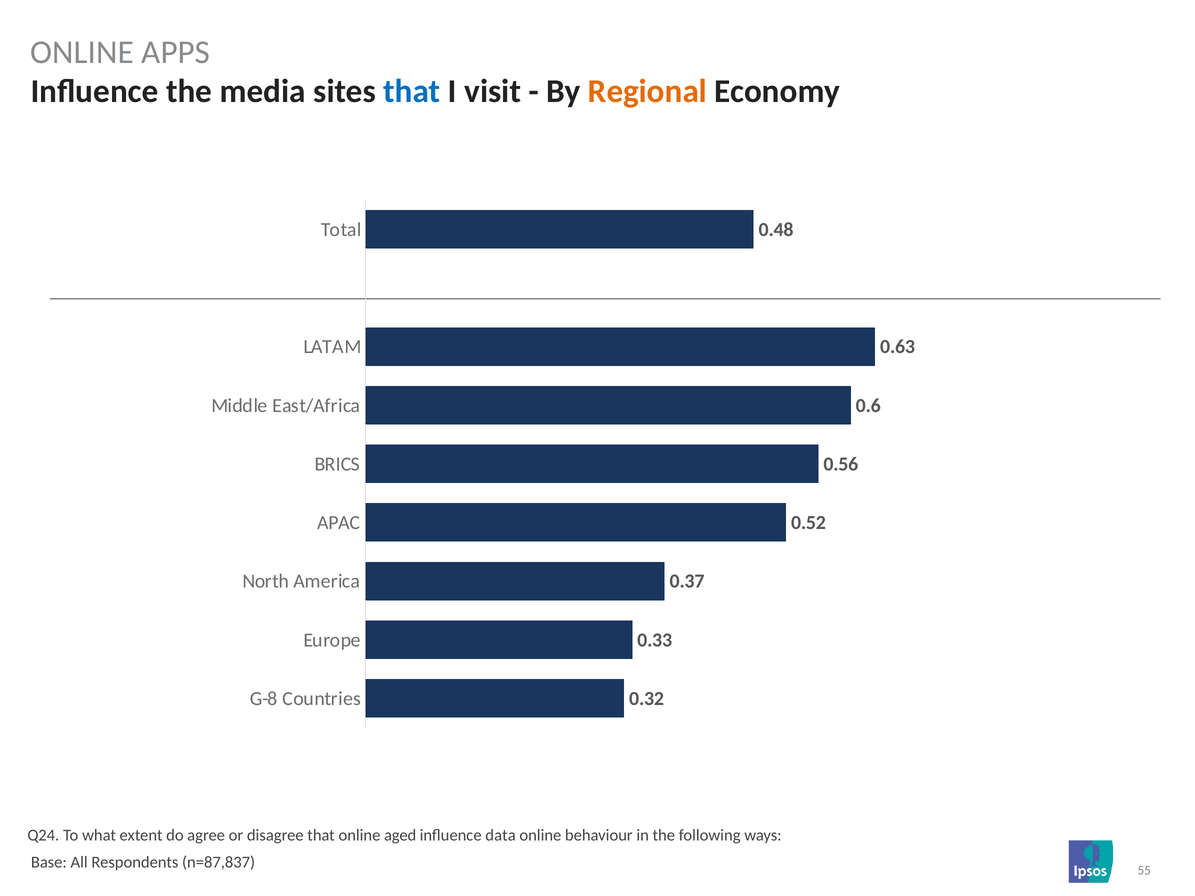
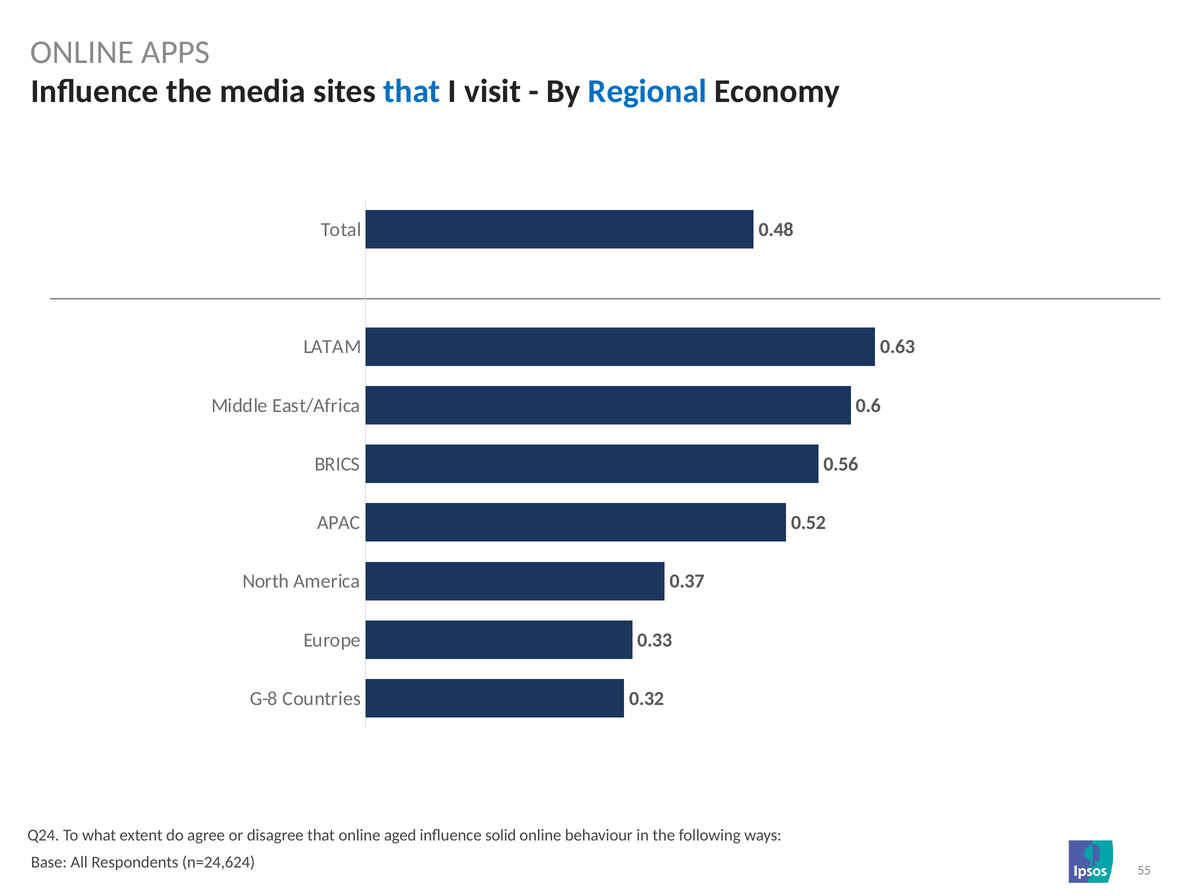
Regional colour: orange -> blue (647, 91)
data: data -> solid (501, 835)
n=87,837: n=87,837 -> n=24,624 (219, 863)
